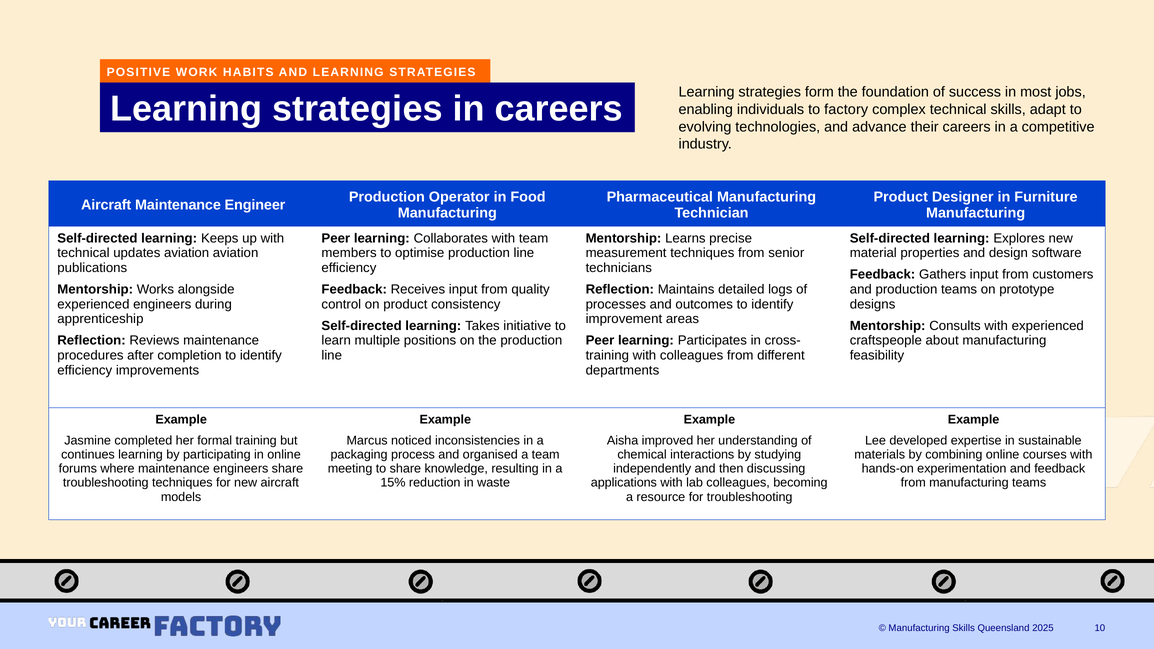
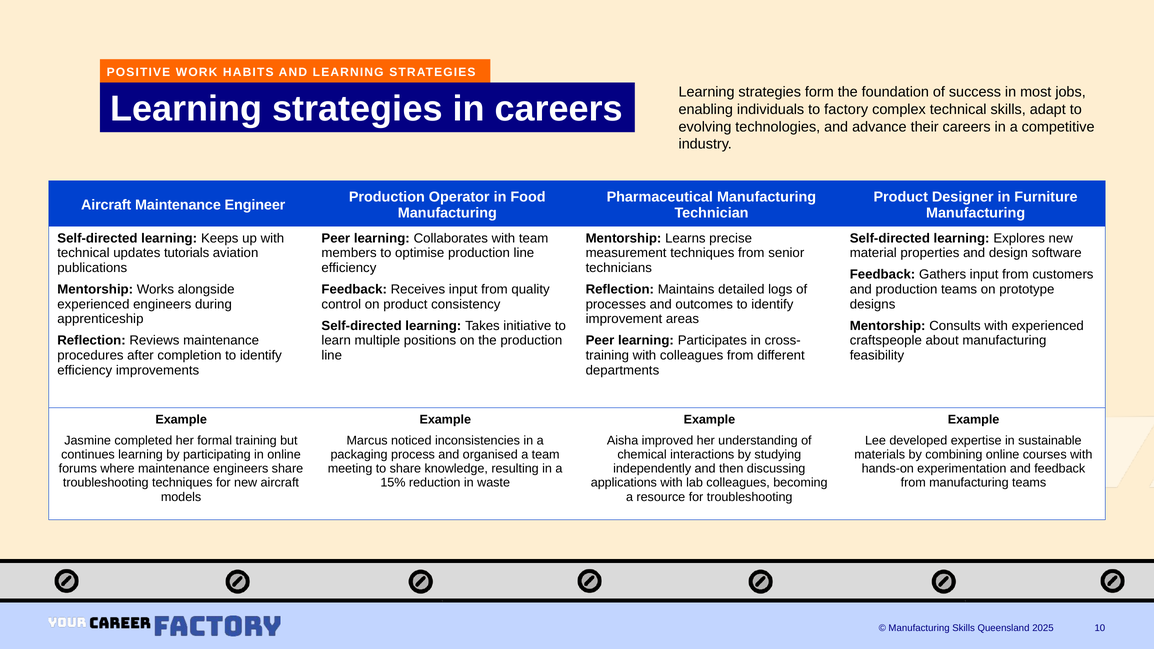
updates aviation: aviation -> tutorials (187, 253)
